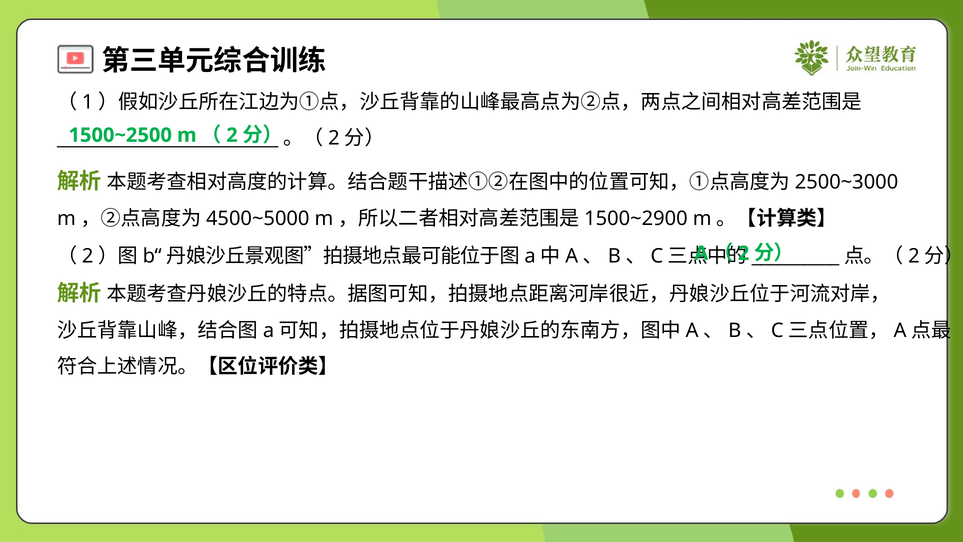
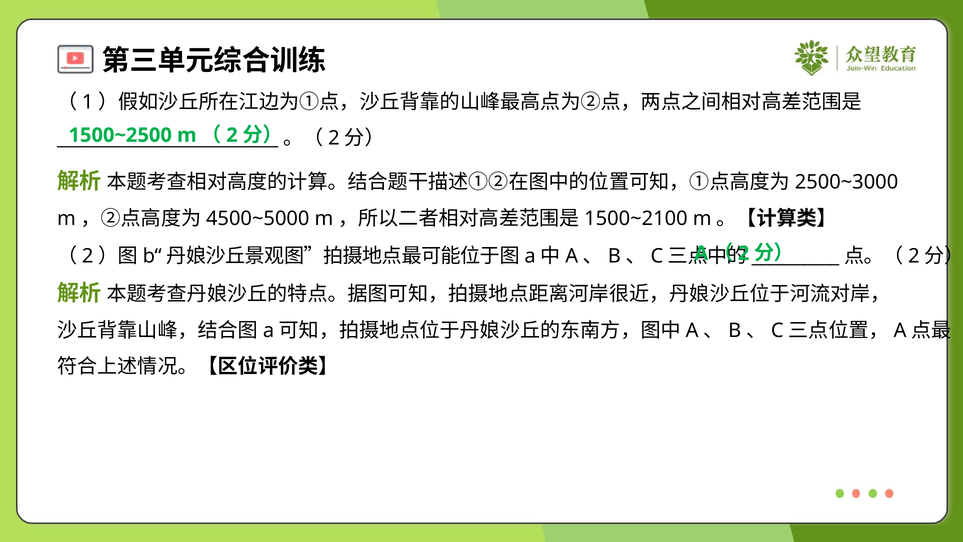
1500~2900: 1500~2900 -> 1500~2100 (636, 219)
